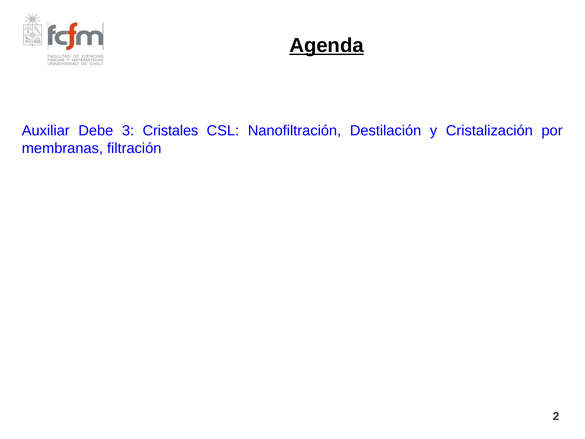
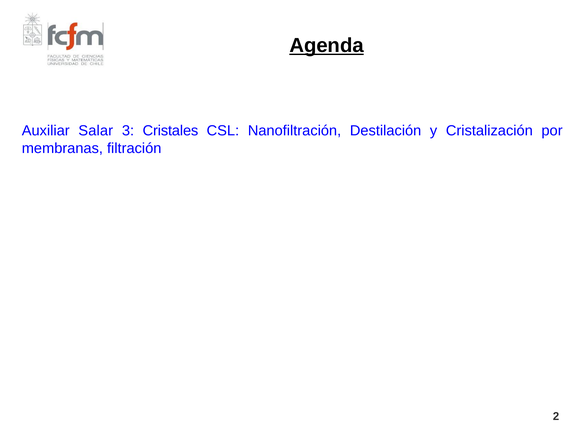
Debe: Debe -> Salar (96, 131)
